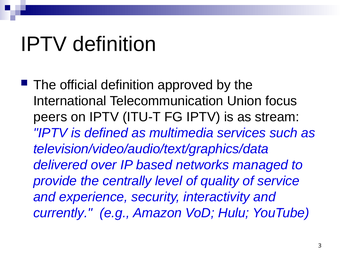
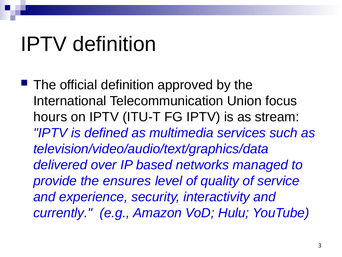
peers: peers -> hours (50, 117)
centrally: centrally -> ensures (127, 181)
